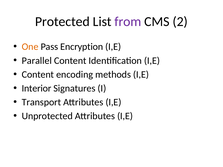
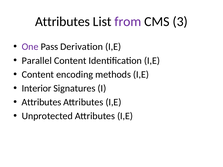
Protected: Protected -> Attributes (62, 22)
2: 2 -> 3 (180, 22)
One colour: orange -> purple (30, 47)
Encryption: Encryption -> Derivation (82, 47)
Transport: Transport -> Attributes (41, 102)
